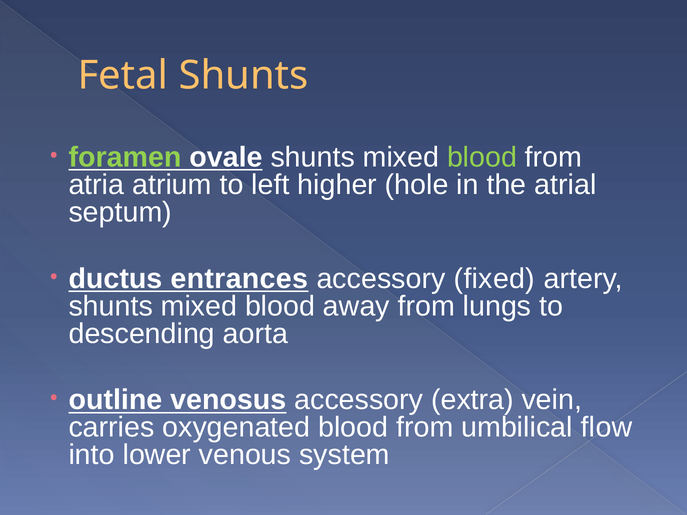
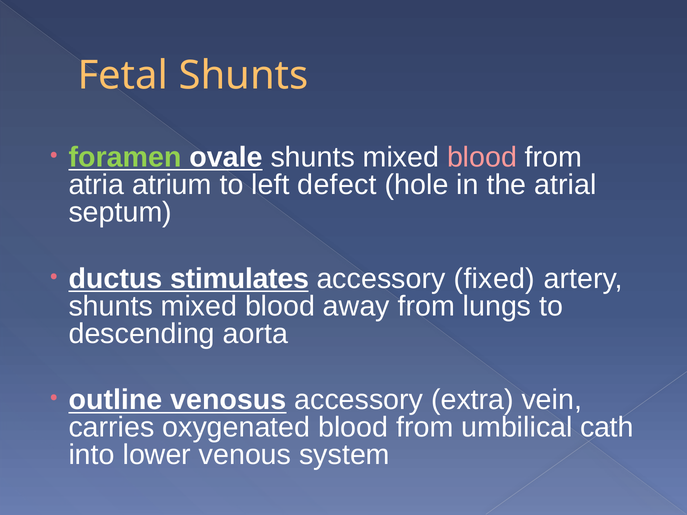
blood colour: light green -> pink (482, 157)
higher: higher -> defect (337, 185)
entrances: entrances -> stimulates (239, 279)
flow: flow -> cath (607, 428)
